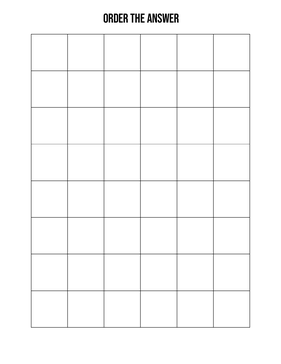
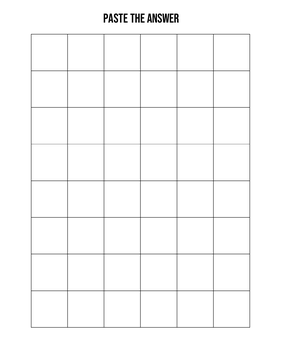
ORDER: ORDER -> PASTE (116, 18)
